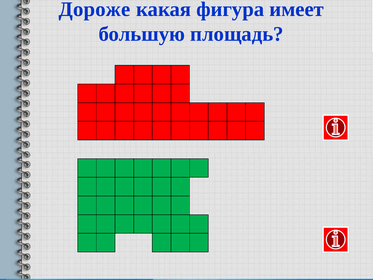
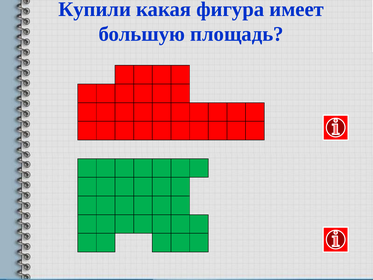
Дороже: Дороже -> Купили (95, 9)
